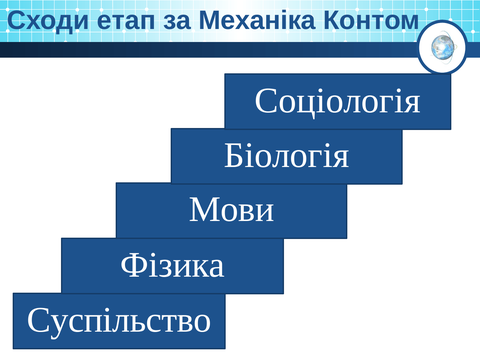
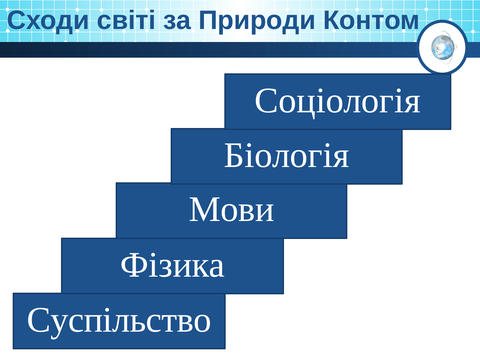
етап: етап -> світі (126, 20)
Механіка: Механіка -> Природи (257, 20)
